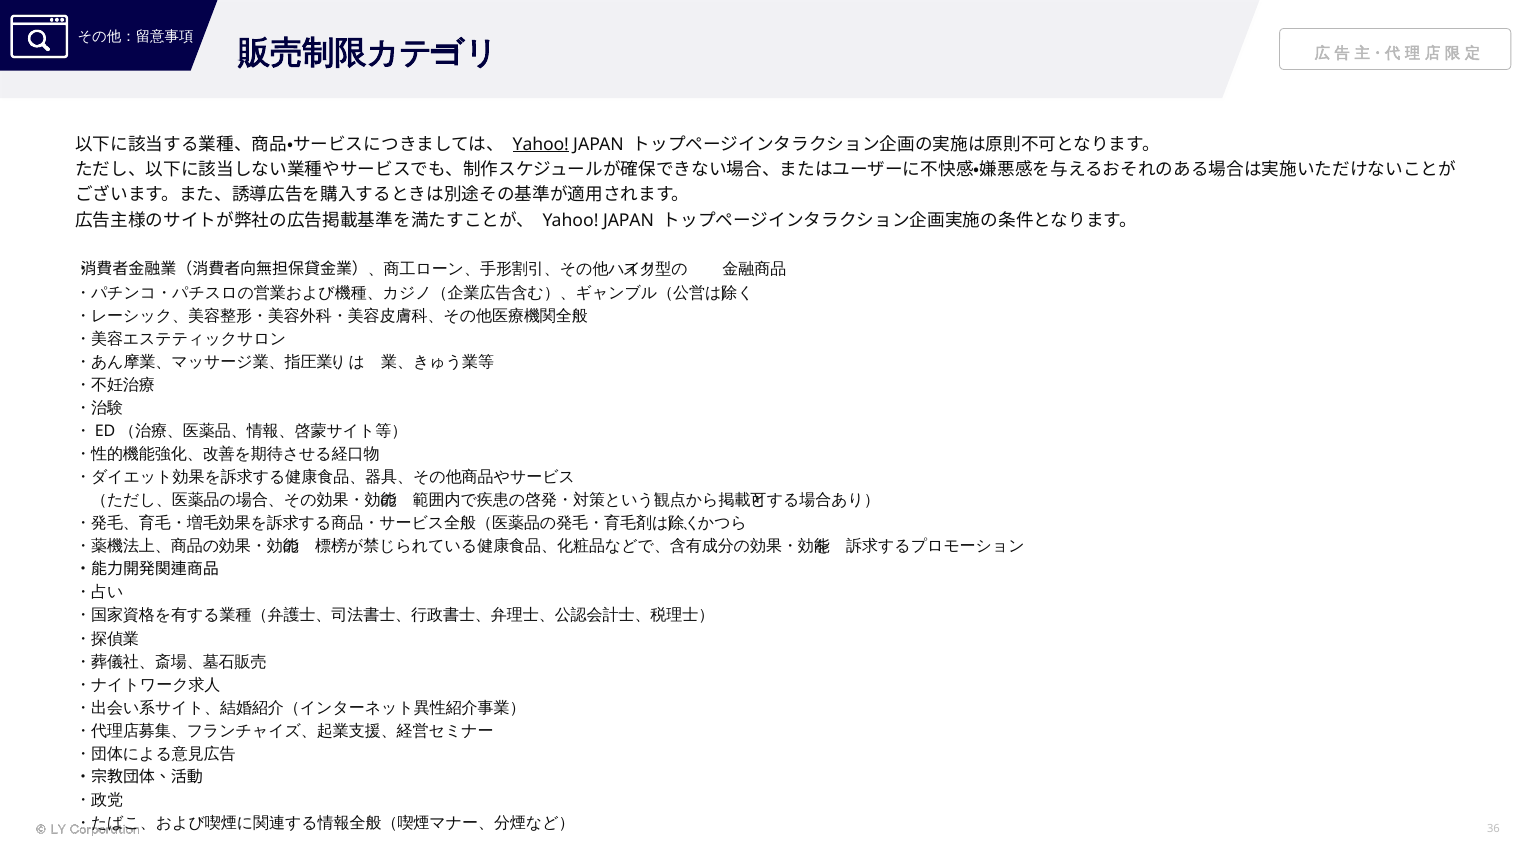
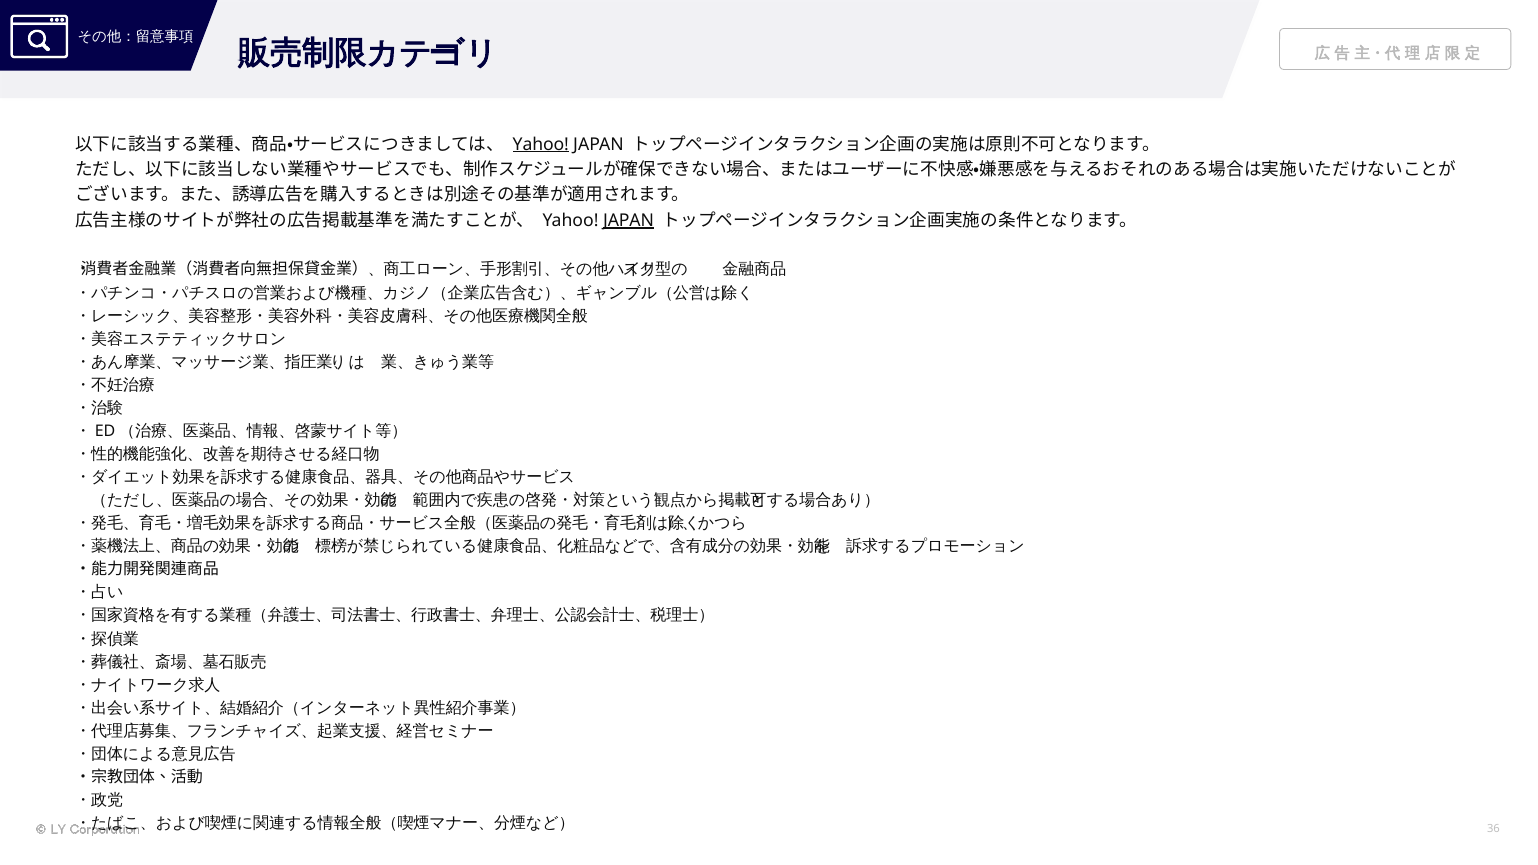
JAPAN underline: none -> present (629, 220)
